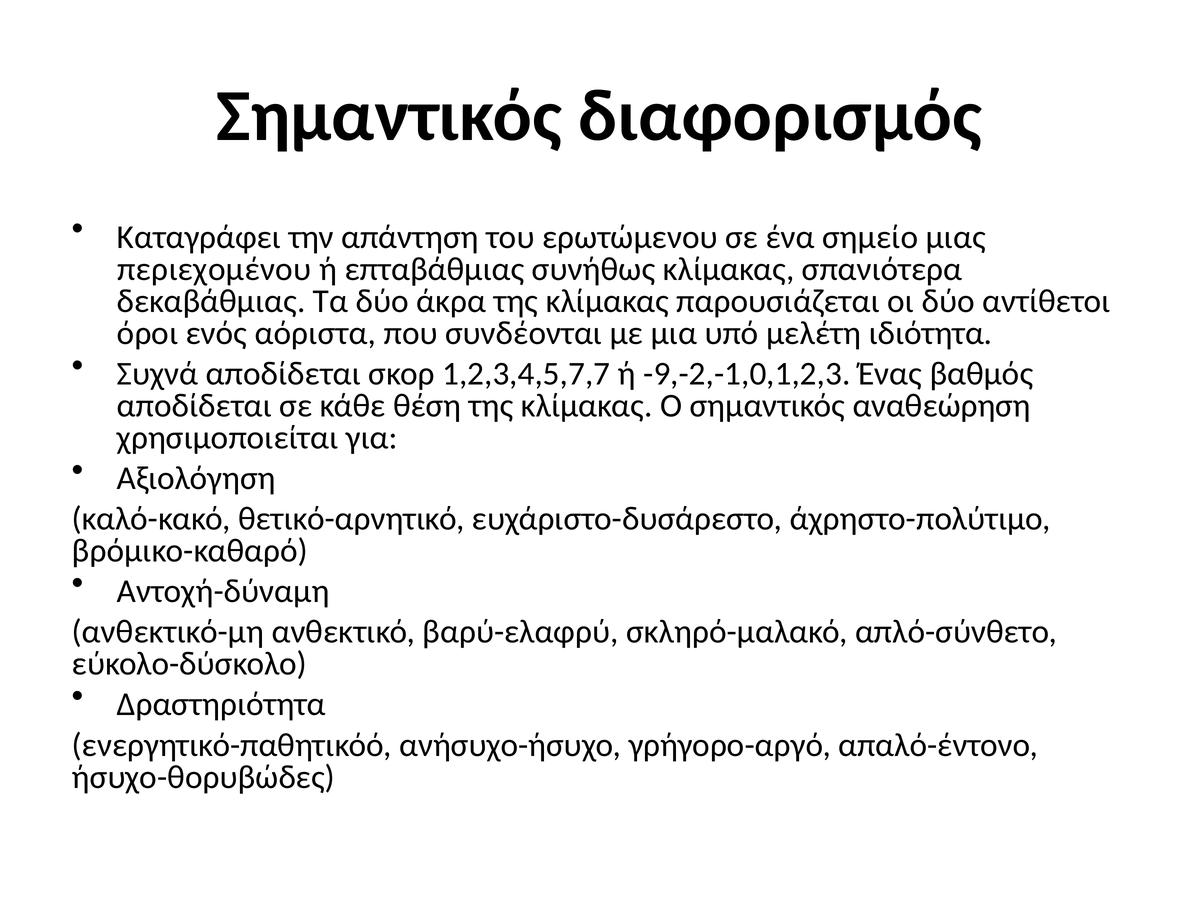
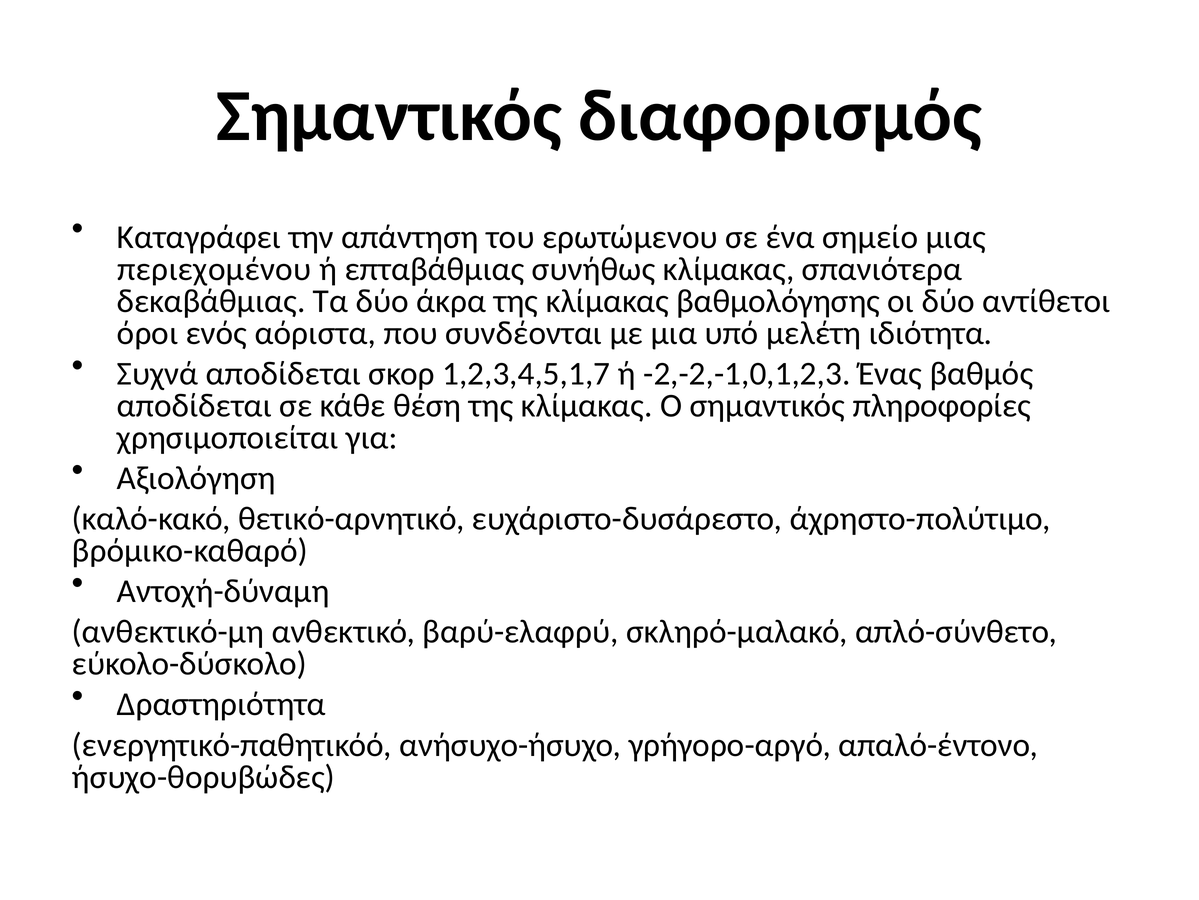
παρουσιάζεται: παρουσιάζεται -> βαθμολόγησης (778, 301)
1,2,3,4,5,7,7: 1,2,3,4,5,7,7 -> 1,2,3,4,5,1,7 (526, 373)
-9,-2,-1,0,1,2,3: -9,-2,-1,0,1,2,3 -> -2,-2,-1,0,1,2,3 (747, 373)
αναθεώρηση: αναθεώρηση -> πληροφορίες (942, 405)
